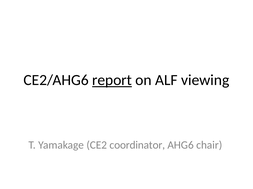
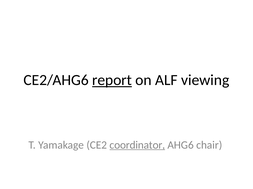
coordinator underline: none -> present (137, 146)
